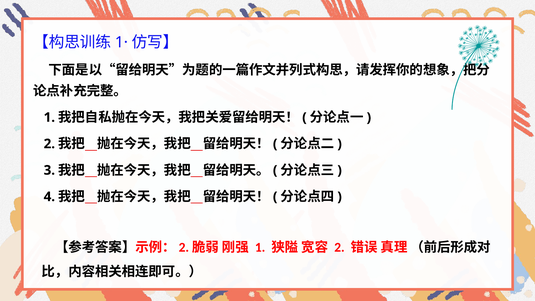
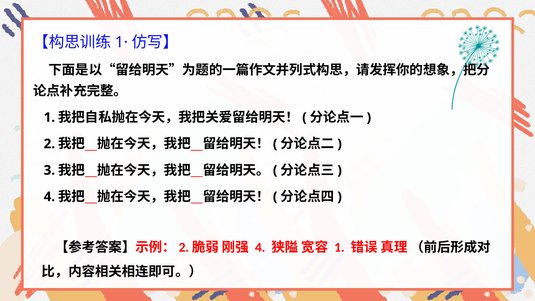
1: 1 -> 4 (260, 247)
2: 2 -> 1 (339, 247)
